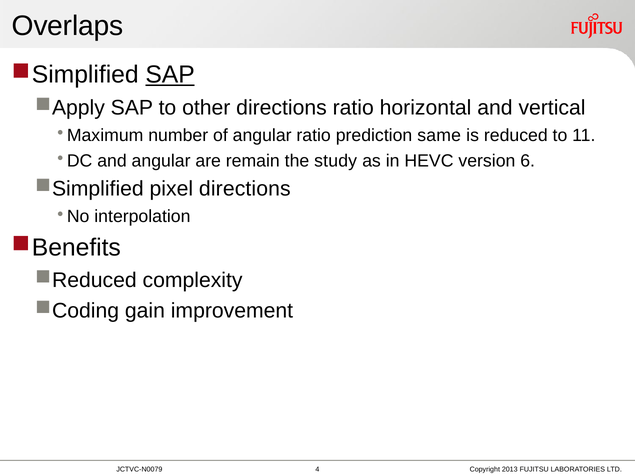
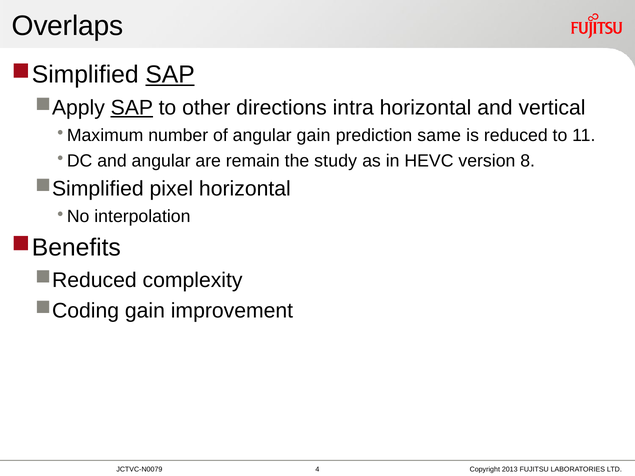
SAP underline: none -> present (132, 108)
directions ratio: ratio -> intra (353, 108)
angular ratio: ratio -> gain (314, 135)
6: 6 -> 8 (528, 161)
pixel directions: directions -> horizontal (245, 189)
